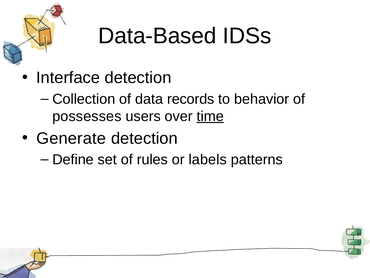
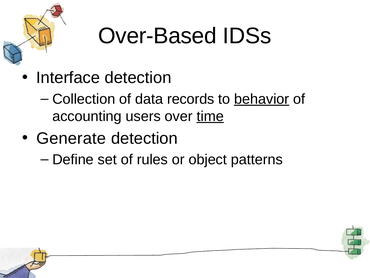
Data-Based: Data-Based -> Over-Based (157, 36)
behavior underline: none -> present (262, 99)
possesses: possesses -> accounting (87, 116)
labels: labels -> object (208, 159)
